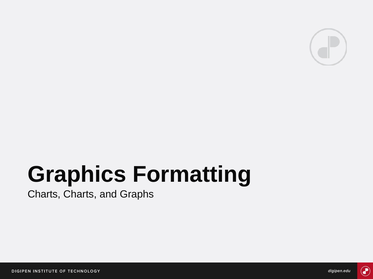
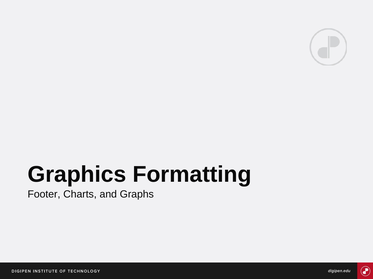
Charts: Charts -> Footer (44, 195)
